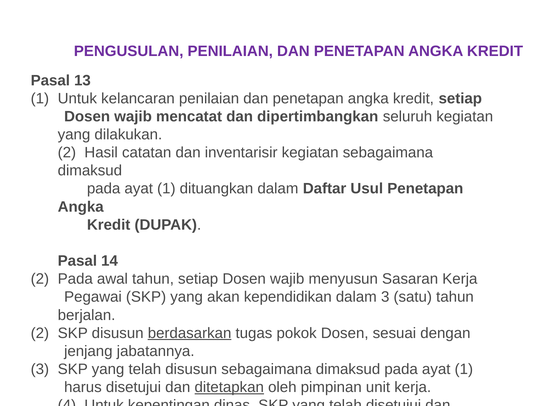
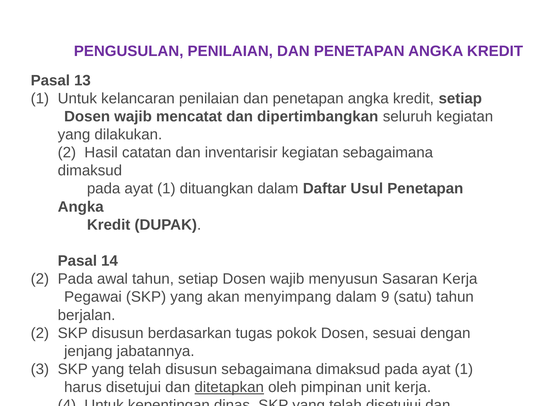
kependidikan: kependidikan -> menyimpang (288, 297)
dalam 3: 3 -> 9 (385, 297)
berdasarkan underline: present -> none (190, 333)
